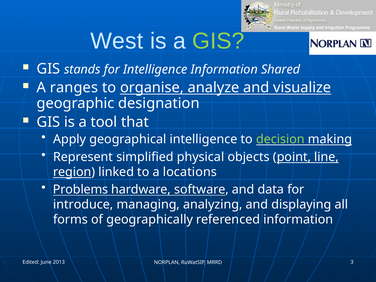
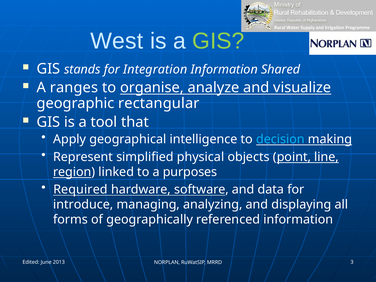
for Intelligence: Intelligence -> Integration (155, 69)
designation: designation -> rectangular (159, 103)
decision colour: light green -> light blue (280, 139)
locations: locations -> purposes (190, 172)
Problems: Problems -> Required (80, 190)
